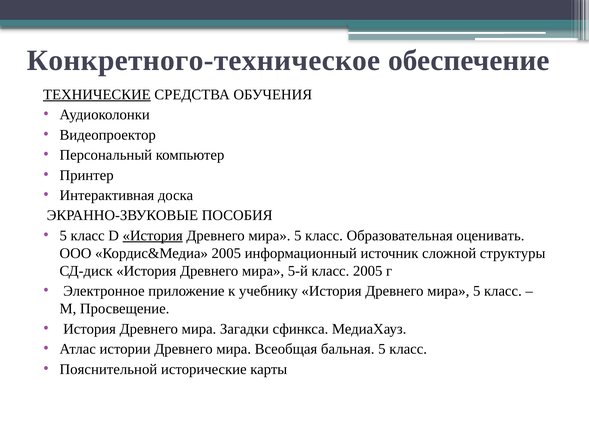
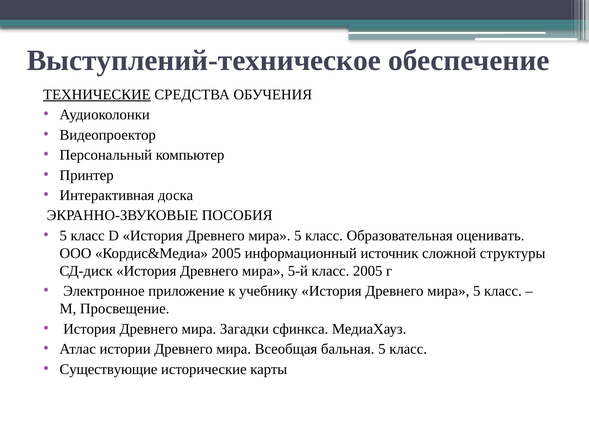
Конкретного-техническое: Конкретного-техническое -> Выступлений-техническое (204, 61)
История underline: present -> none (153, 235)
Пояснительной: Пояснительной -> Существующие (109, 369)
